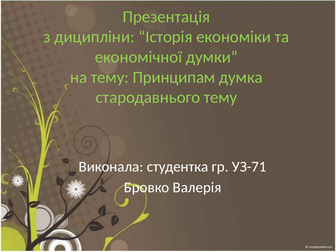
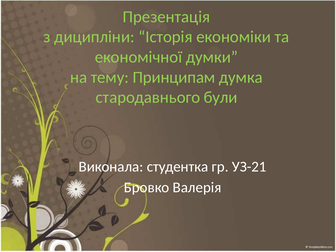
стародавнього тему: тему -> були (221, 97)
УЗ-71: УЗ-71 -> УЗ-21 (249, 167)
